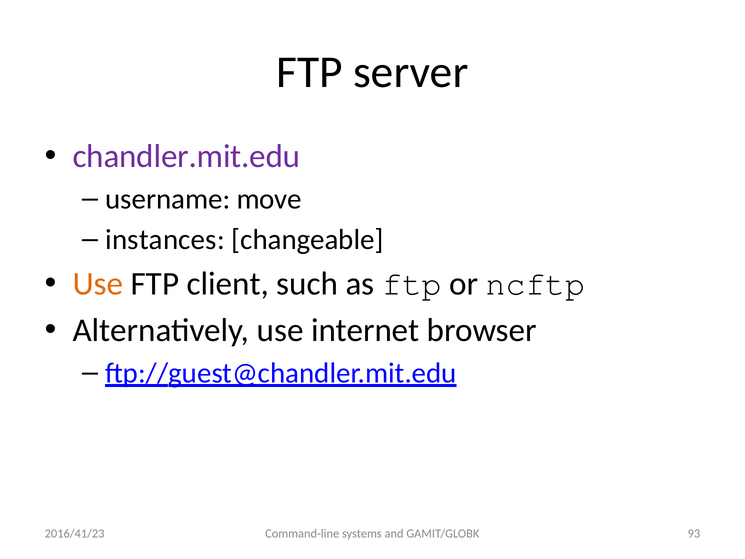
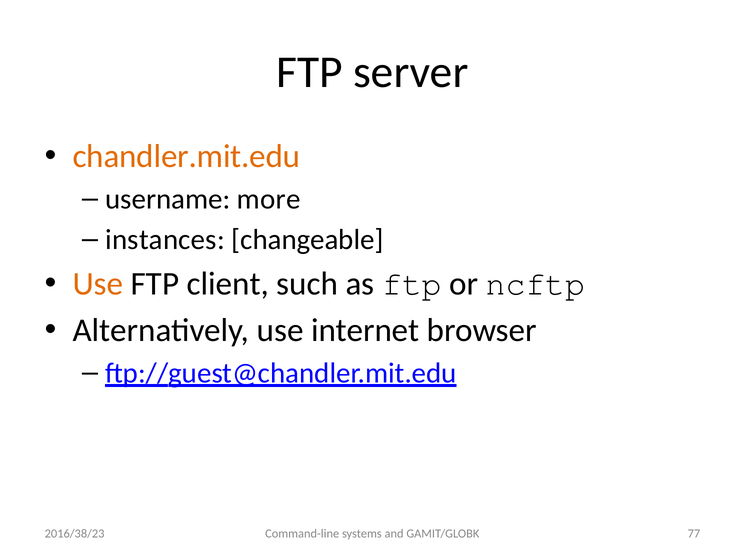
chandler.mit.edu colour: purple -> orange (186, 156)
move: move -> more (269, 199)
93: 93 -> 77 (694, 533)
2016/41/23: 2016/41/23 -> 2016/38/23 (75, 534)
